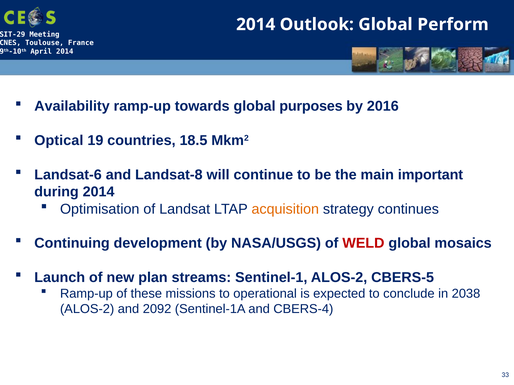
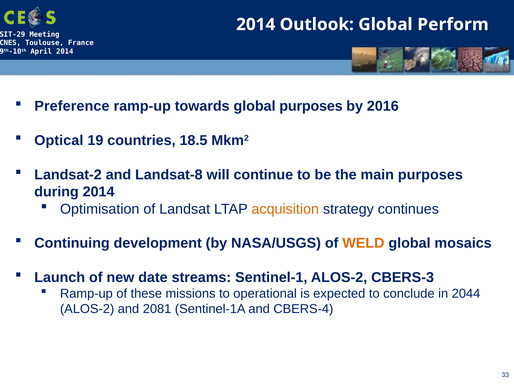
Availability: Availability -> Preference (72, 106)
Landsat-6: Landsat-6 -> Landsat-2 (68, 175)
main important: important -> purposes (430, 175)
WELD colour: red -> orange (363, 244)
plan: plan -> date (153, 278)
CBERS-5: CBERS-5 -> CBERS-3 (403, 278)
2038: 2038 -> 2044 (466, 294)
2092: 2092 -> 2081 (157, 309)
